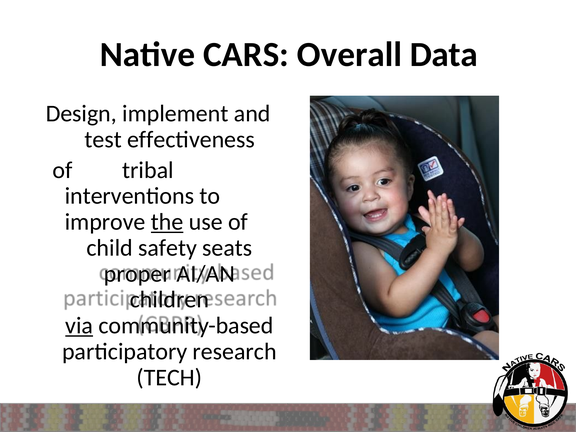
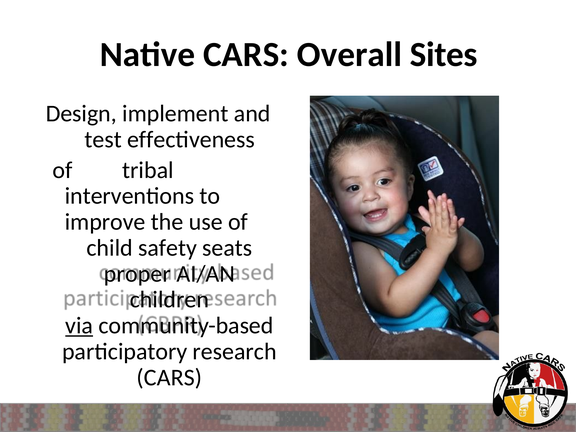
Data: Data -> Sites (444, 55)
the underline: present -> none (167, 222)
TECH: TECH -> CARS (169, 378)
